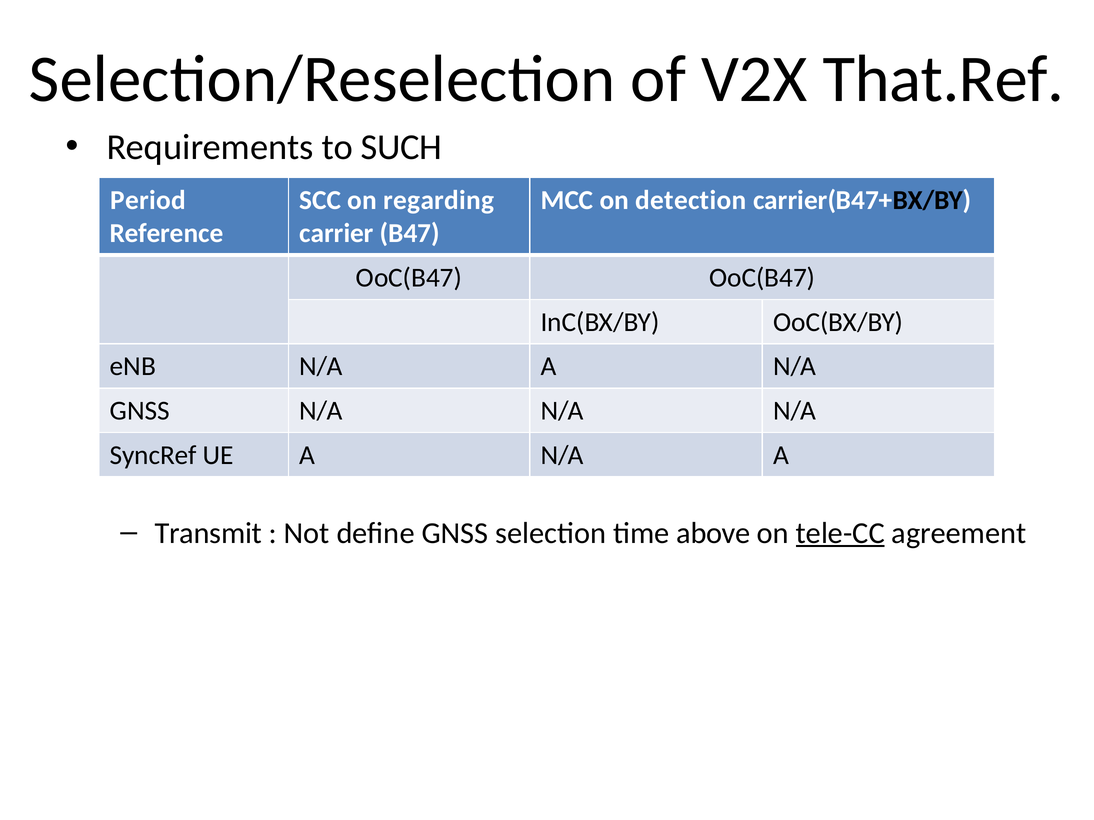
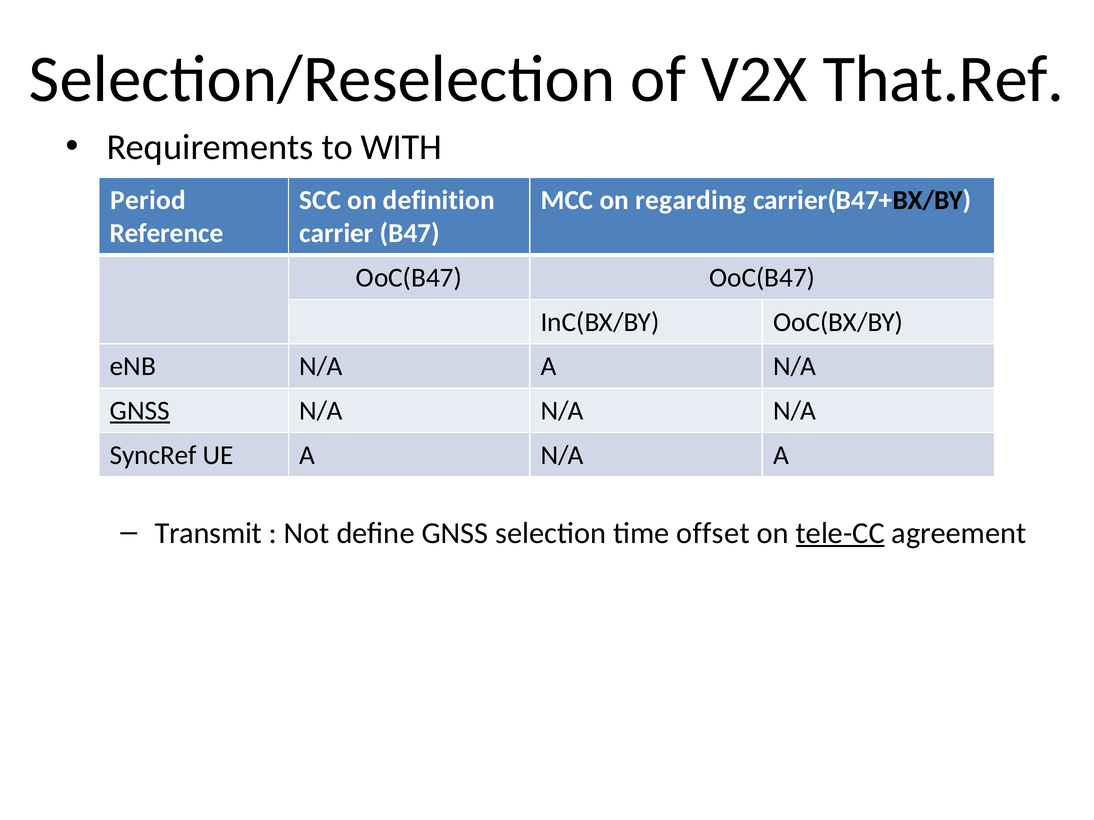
SUCH: SUCH -> WITH (401, 147)
regarding: regarding -> definition (439, 200)
detection: detection -> regarding (691, 200)
GNSS underline: none -> present (140, 411)
above: above -> offset (713, 533)
